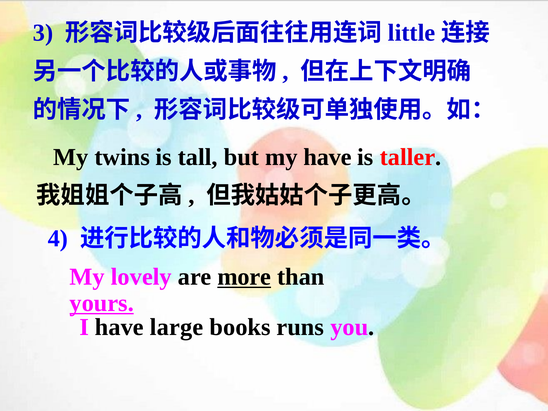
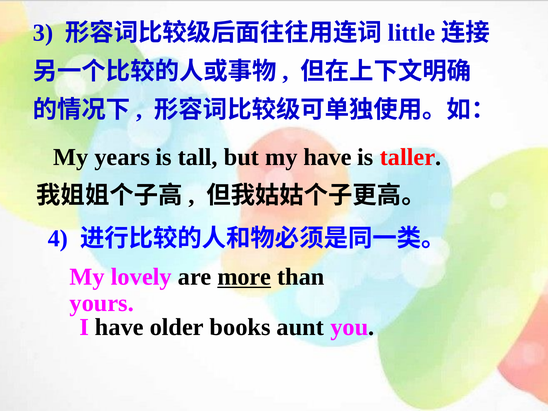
twins: twins -> years (122, 157)
yours underline: present -> none (102, 303)
large: large -> older (177, 327)
runs: runs -> aunt (300, 327)
